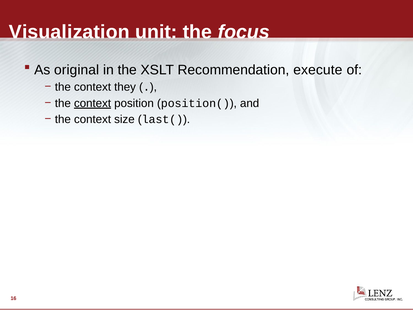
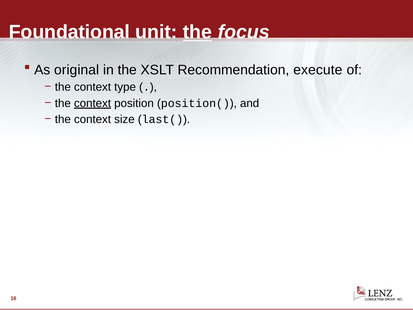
Visualization: Visualization -> Foundational (69, 32)
the underline: none -> present (197, 32)
they: they -> type (125, 87)
